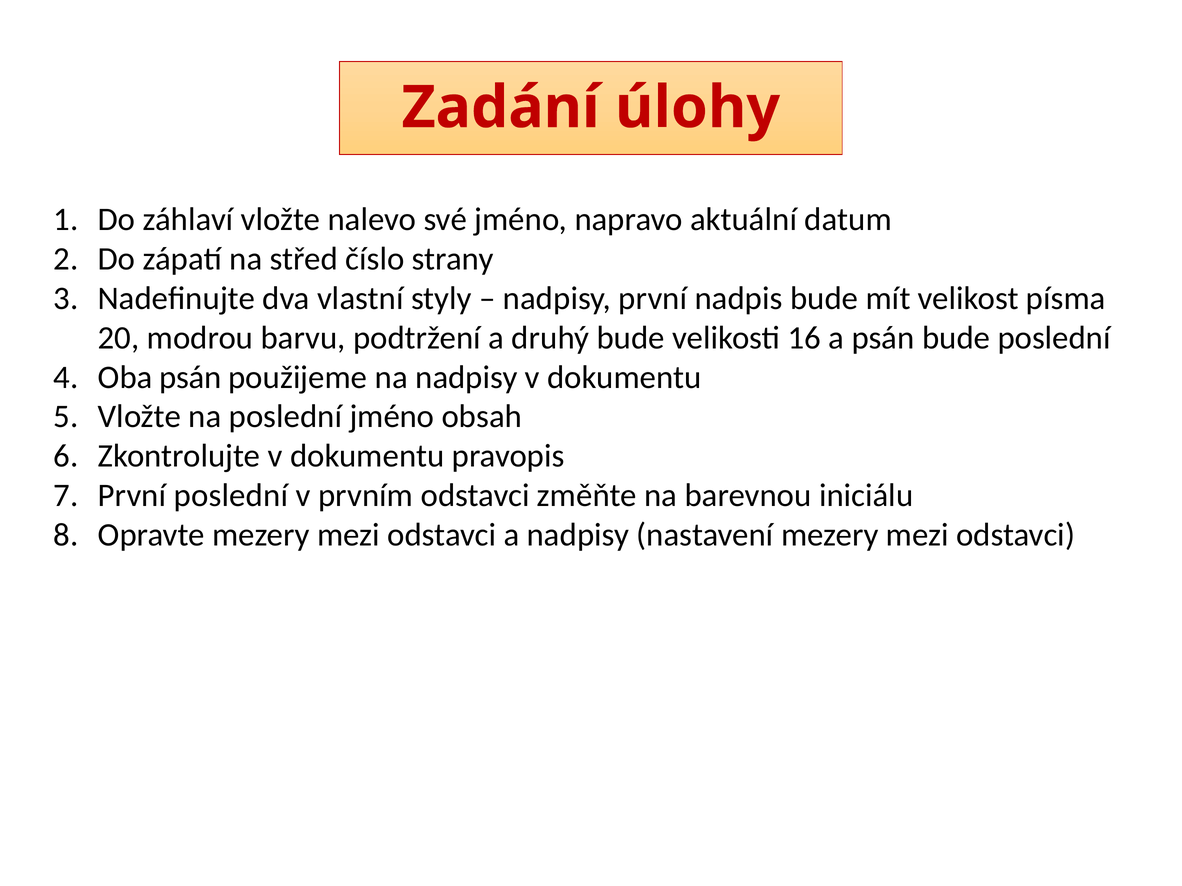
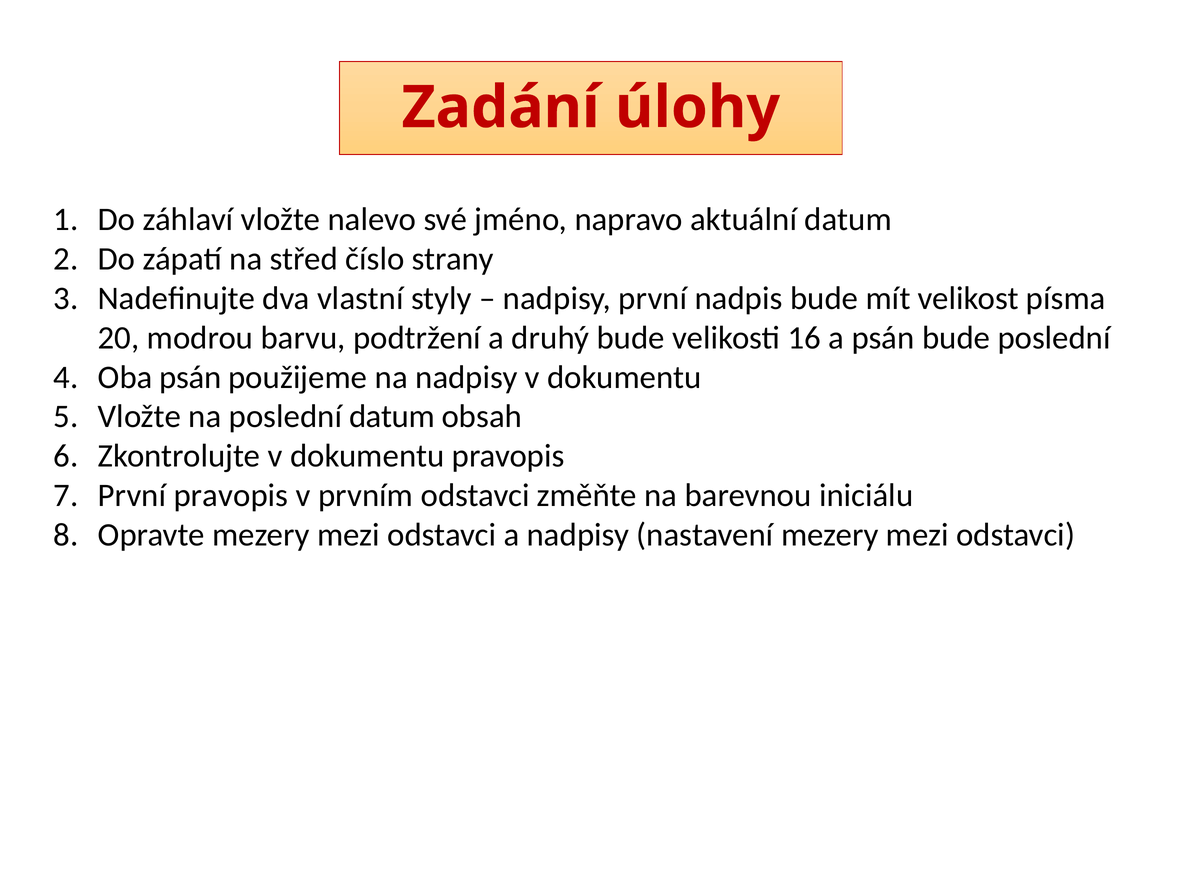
poslední jméno: jméno -> datum (392, 417)
První poslední: poslední -> pravopis (231, 496)
